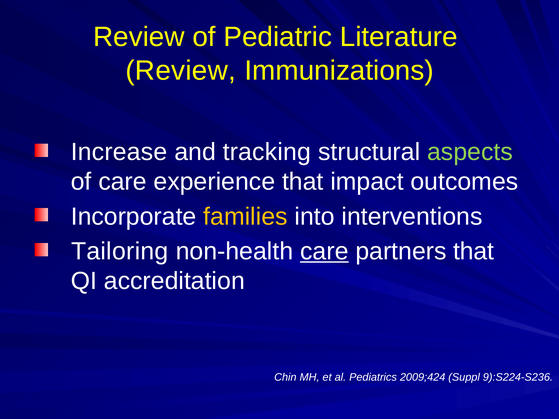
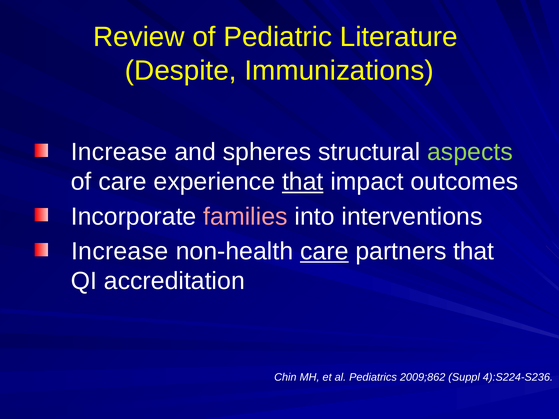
Review: Review -> Despite (181, 71)
tracking: tracking -> spheres (267, 152)
that underline: none -> present (303, 182)
families colour: yellow -> pink (245, 217)
Tailoring: Tailoring -> Increase (120, 251)
2009;424: 2009;424 -> 2009;862 (423, 378)
9):S224-S236: 9):S224-S236 -> 4):S224-S236 (518, 378)
